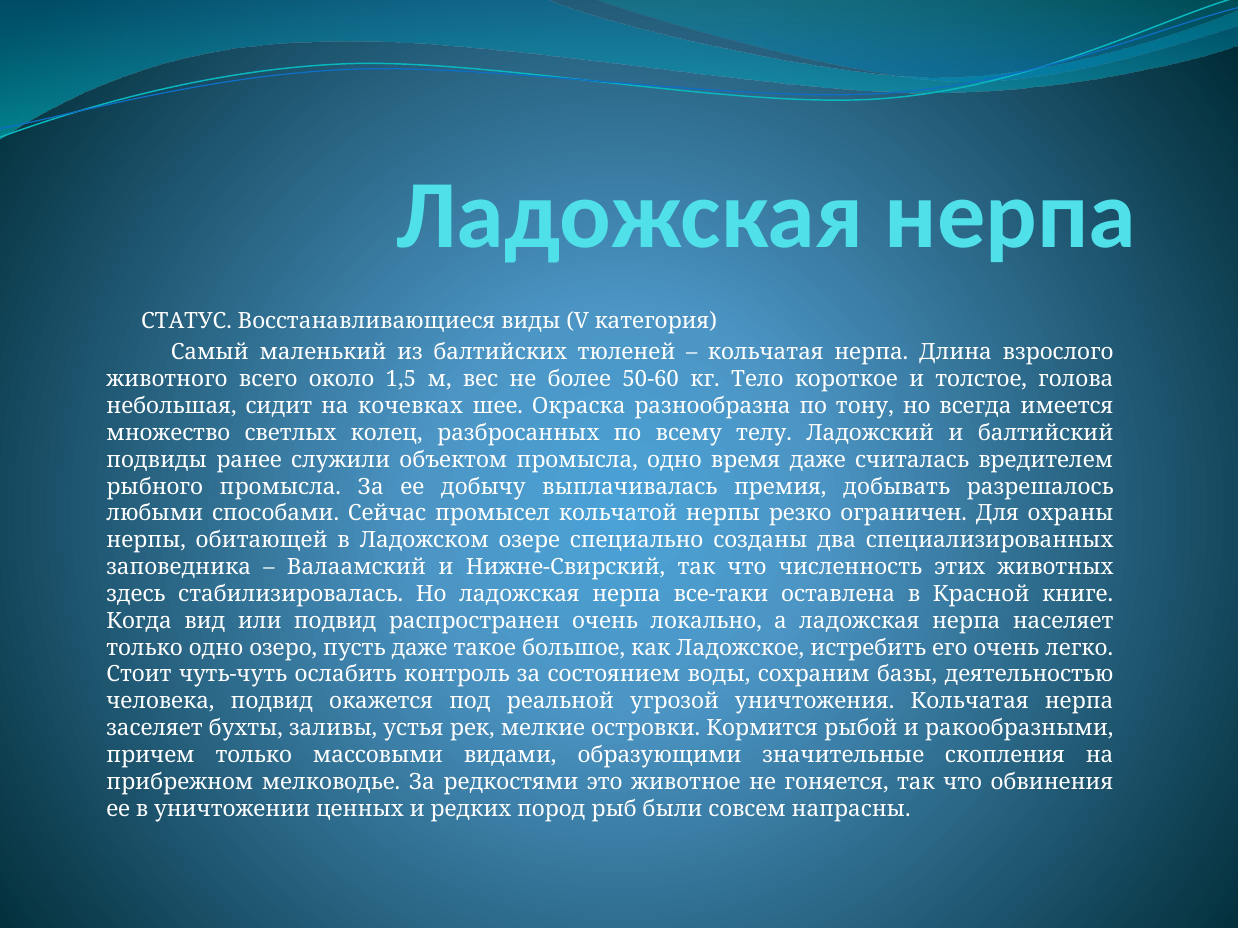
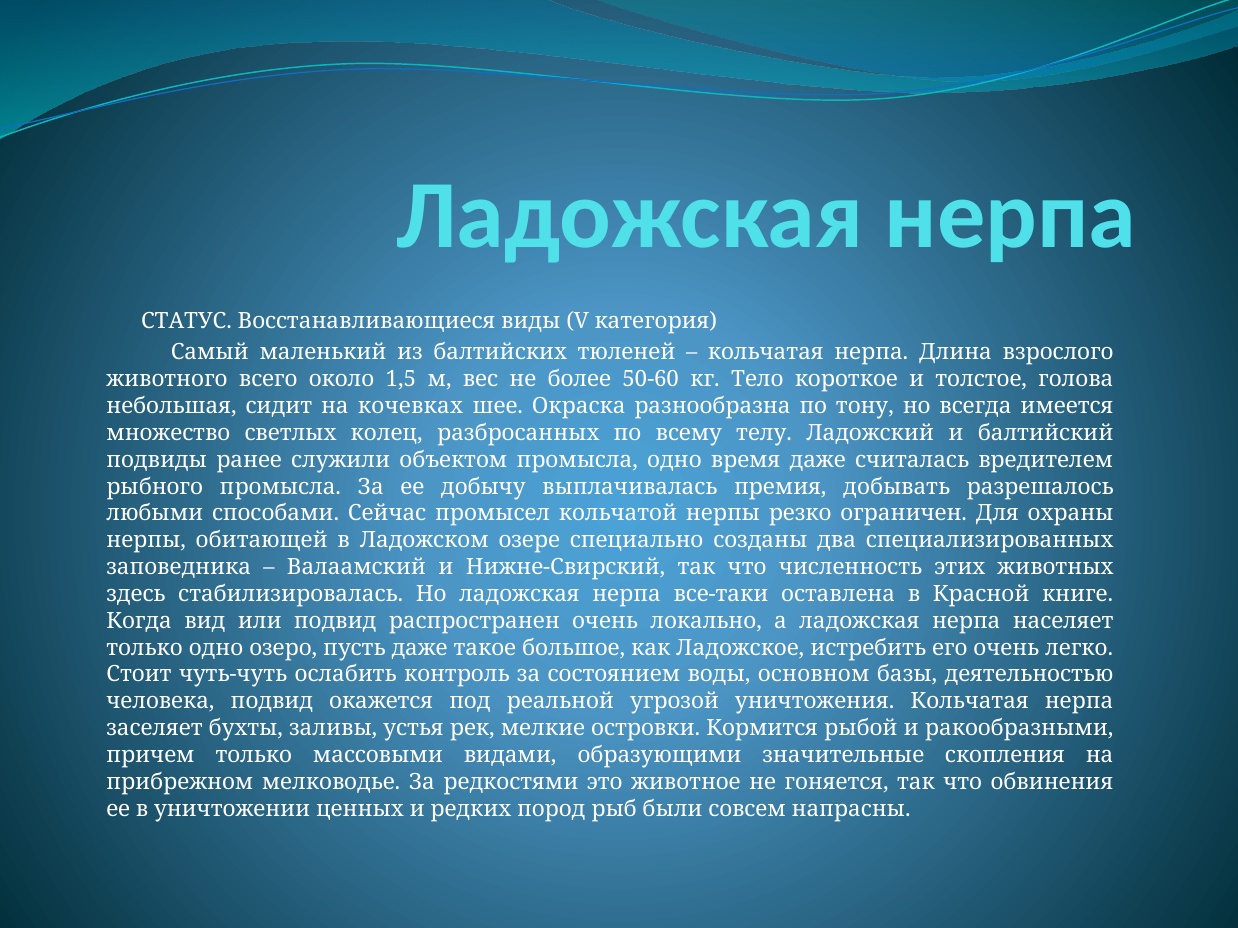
сохраним: сохраним -> основном (814, 675)
